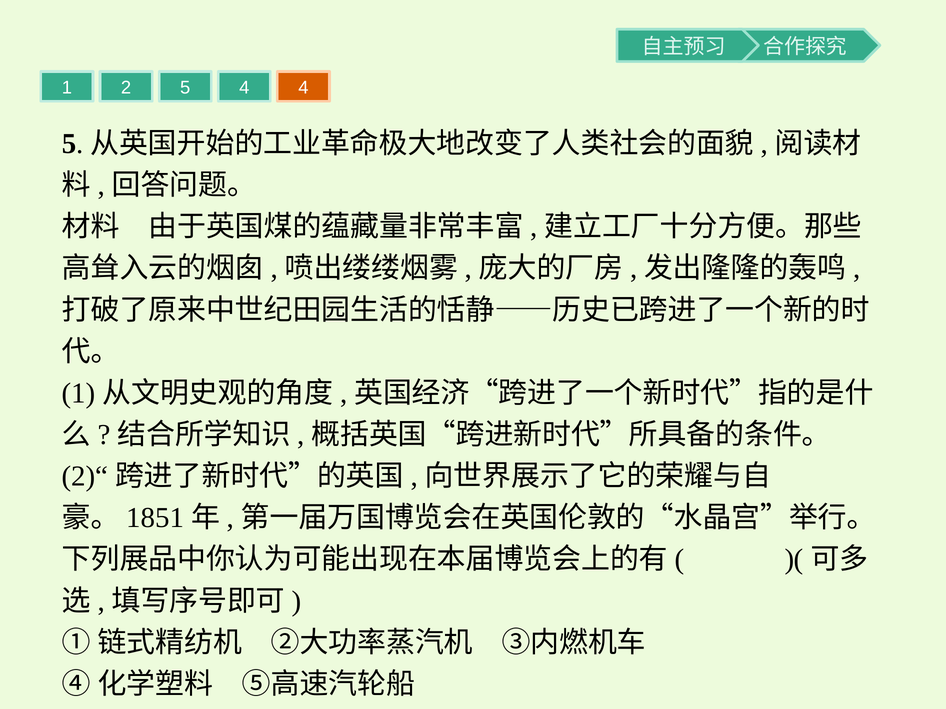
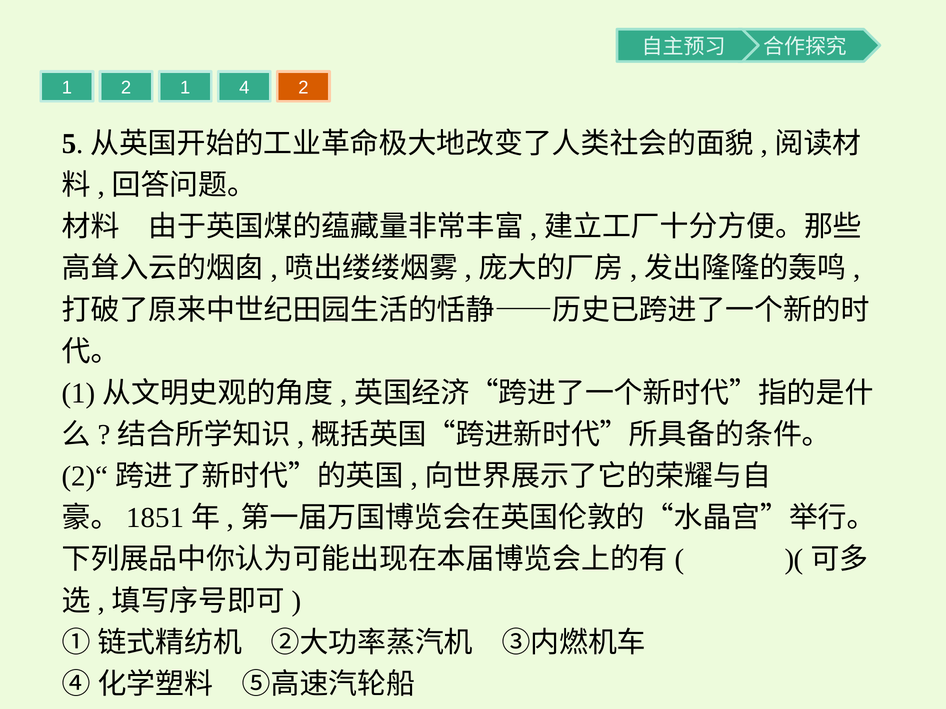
2 5: 5 -> 1 (185, 88)
4 4: 4 -> 2 (303, 88)
